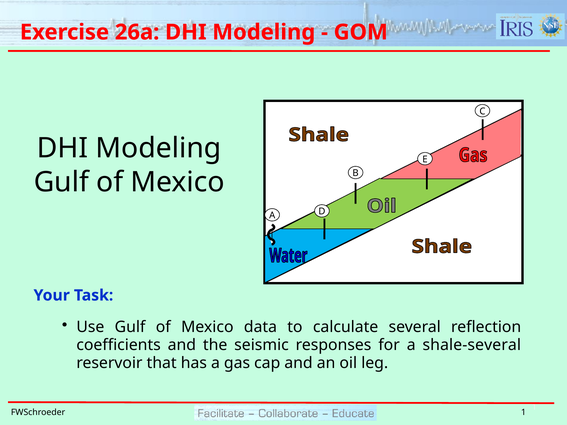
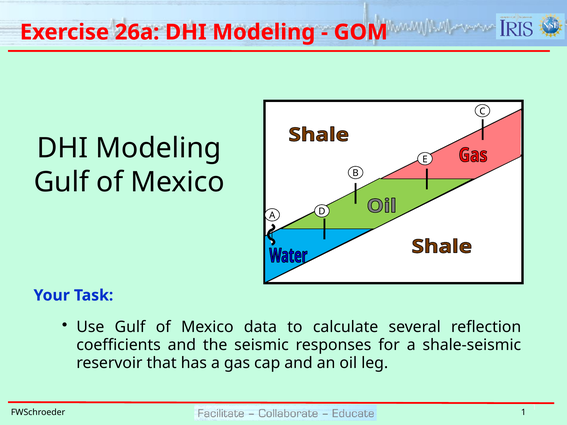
shale-several: shale-several -> shale-seismic (472, 345)
